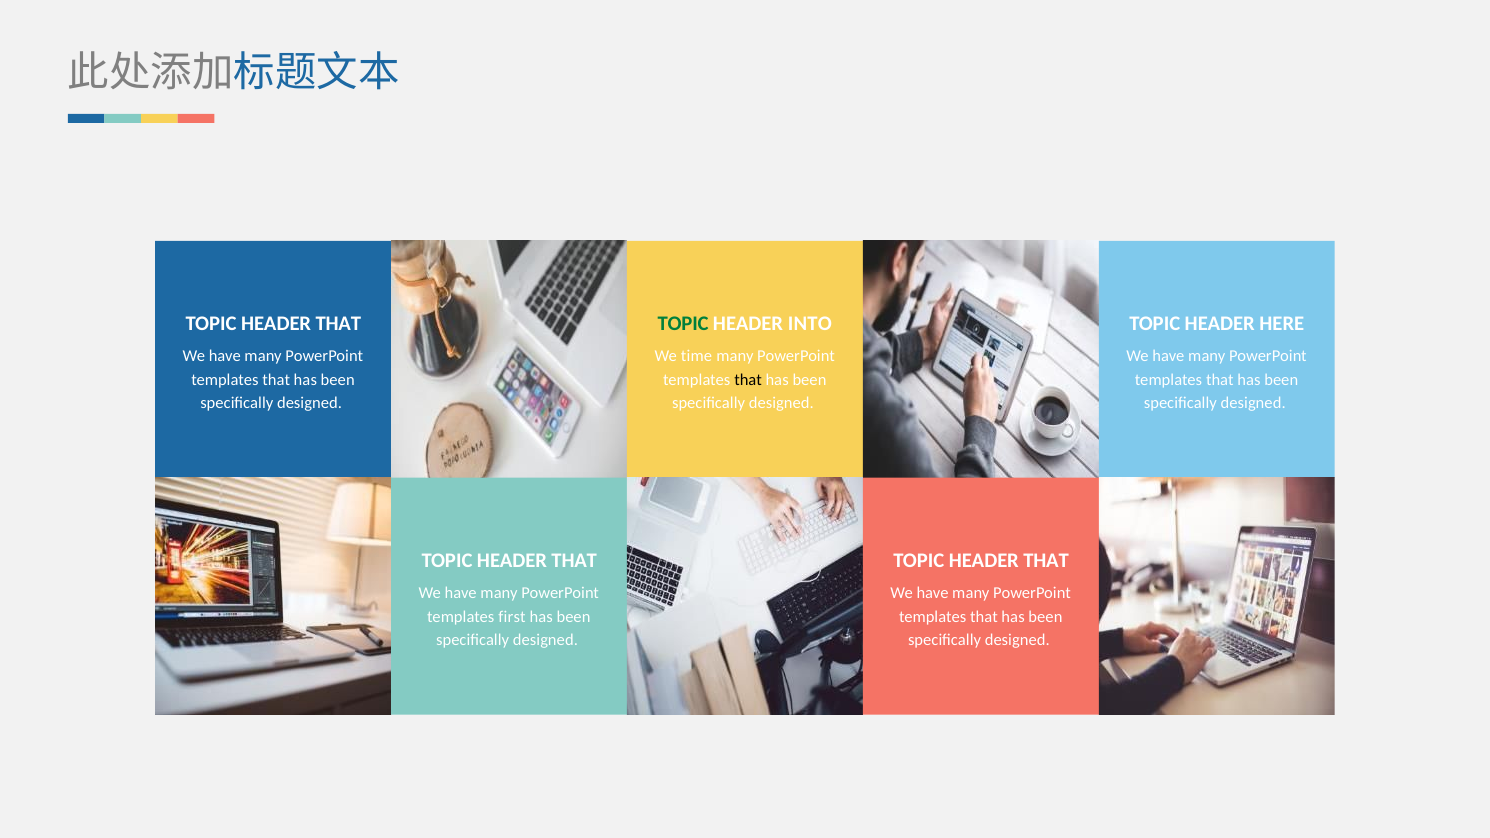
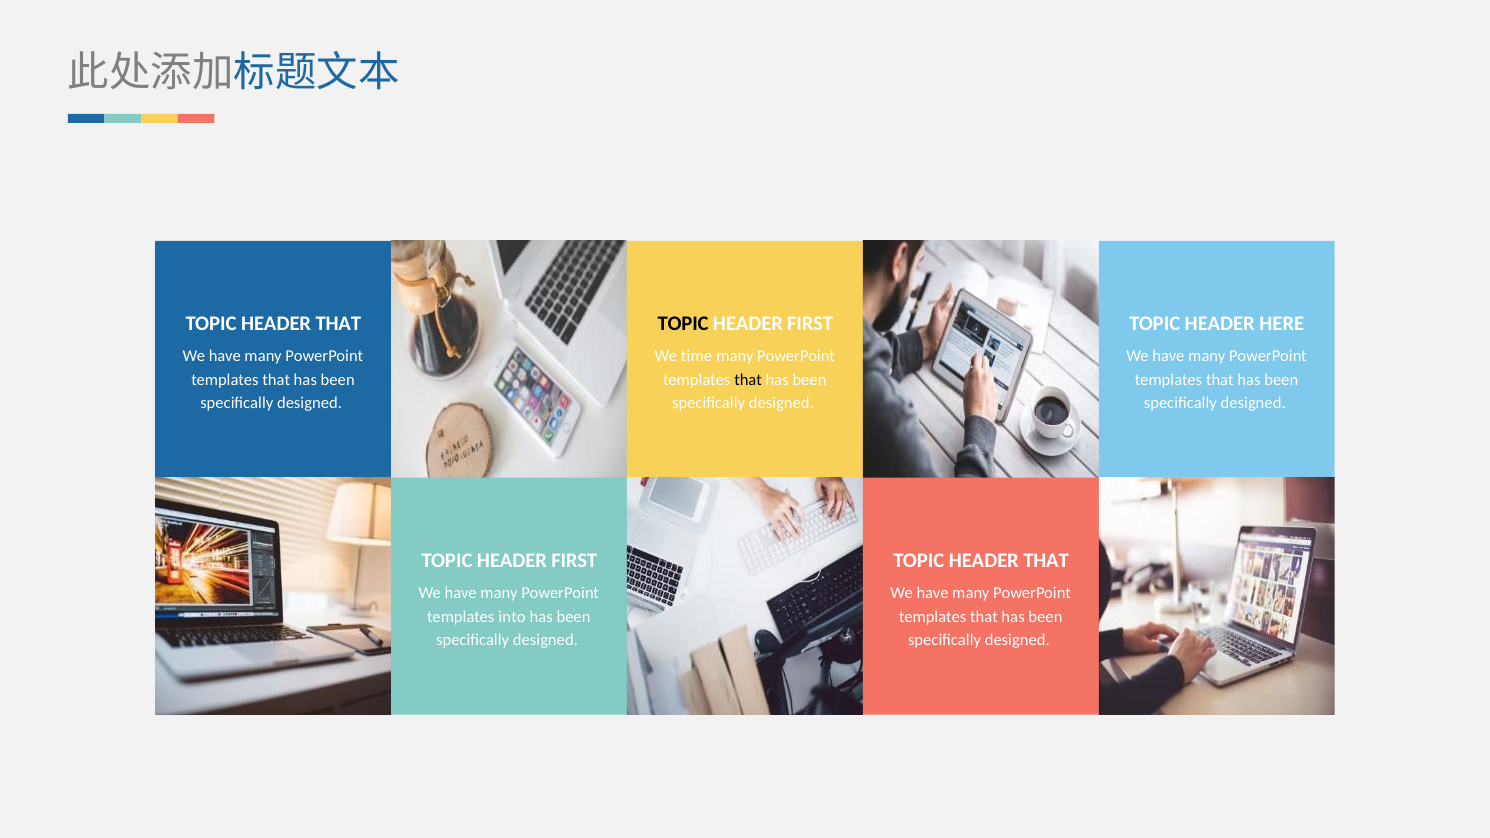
TOPIC colour: green -> black (683, 324)
INTO: INTO -> FIRST (810, 324)
THAT: THAT -> FIRST (574, 561)
first: first -> into (512, 617)
